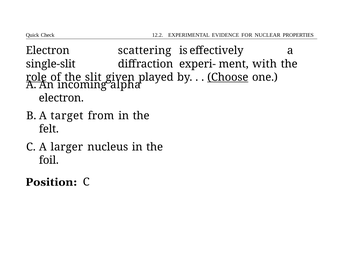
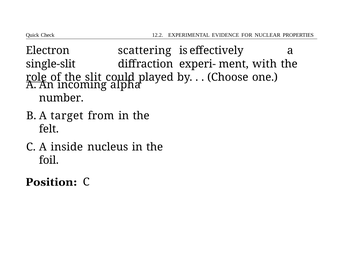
given: given -> could (120, 77)
Choose underline: present -> none (228, 77)
electron: electron -> number (61, 98)
larger: larger -> inside (67, 147)
